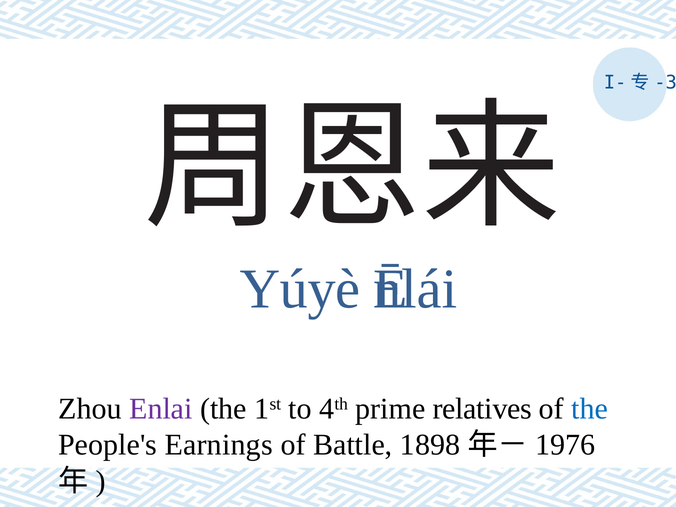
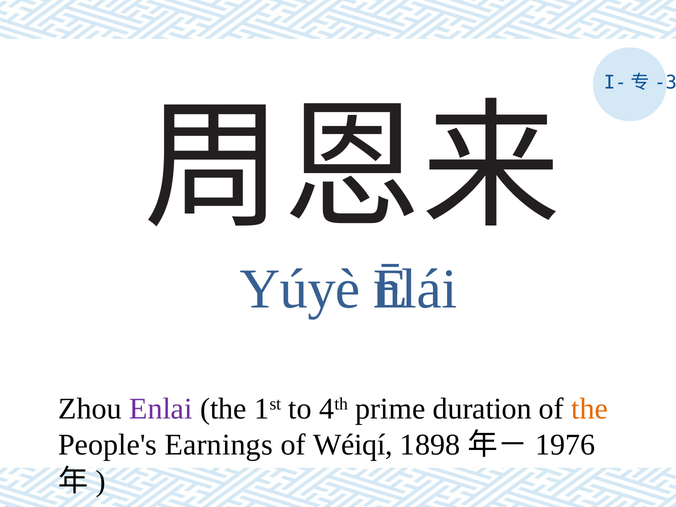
relatives: relatives -> duration (482, 409)
the colour: blue -> orange (590, 409)
Battle: Battle -> Wéiqí (353, 445)
